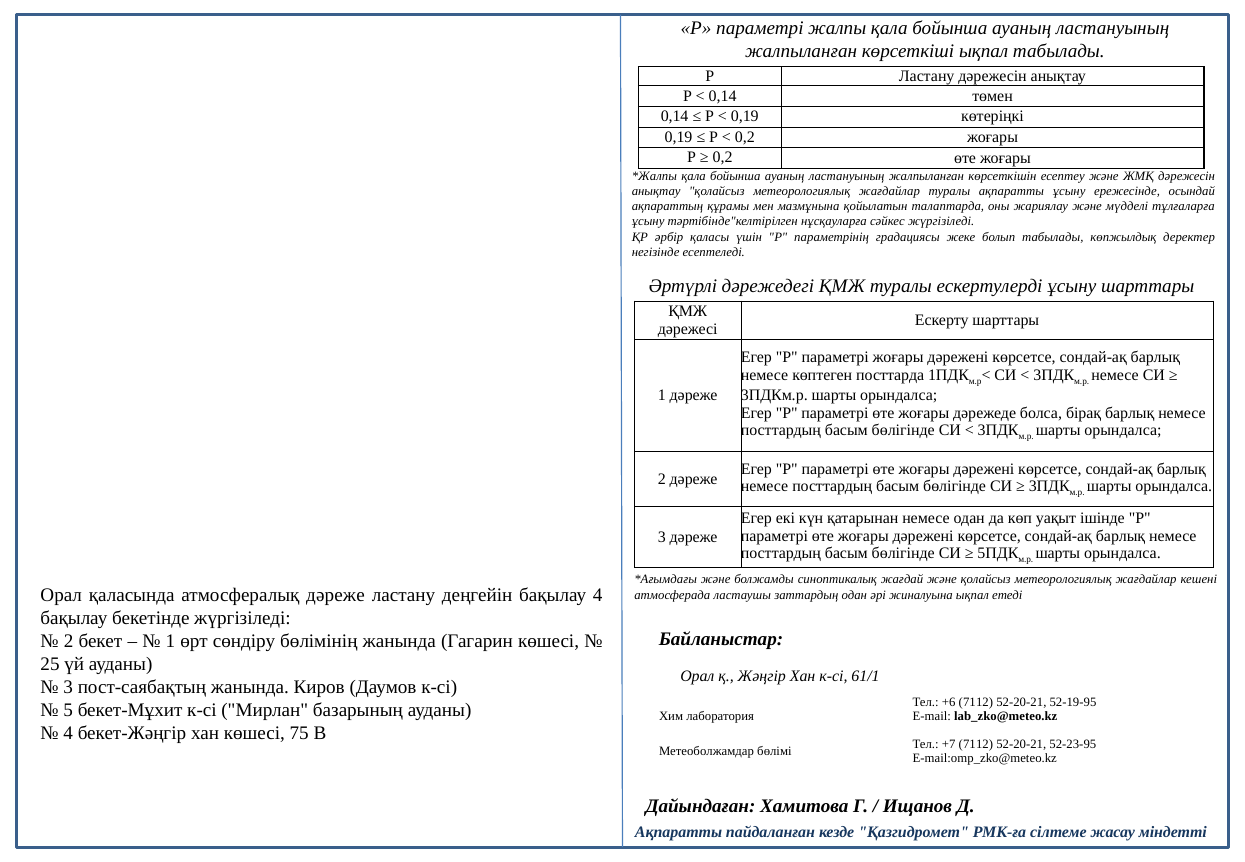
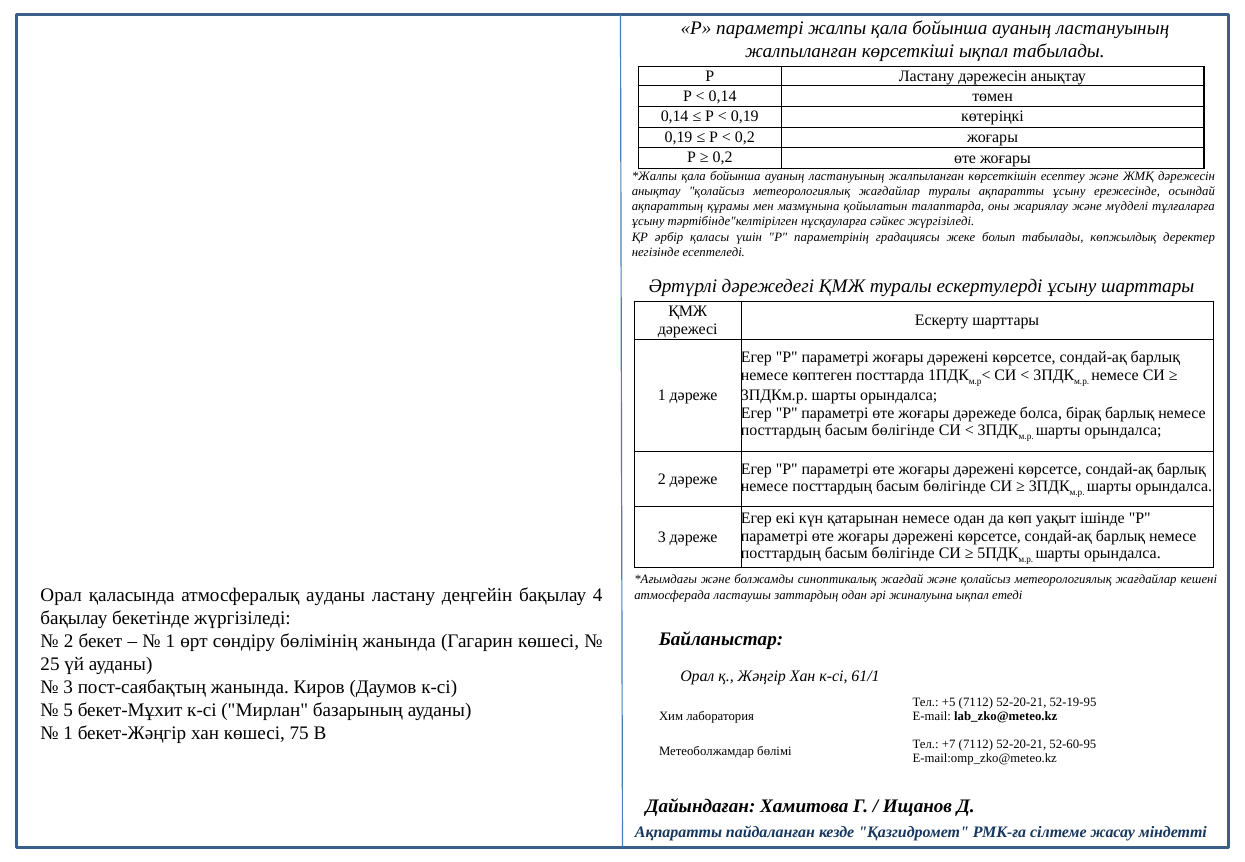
атмосфералық дәреже: дәреже -> ауданы (336, 595)
+6: +6 -> +5 (949, 702)
4: 4 -> 1 (68, 733)
52-23-95: 52-23-95 -> 52-60-95 (1073, 744)
